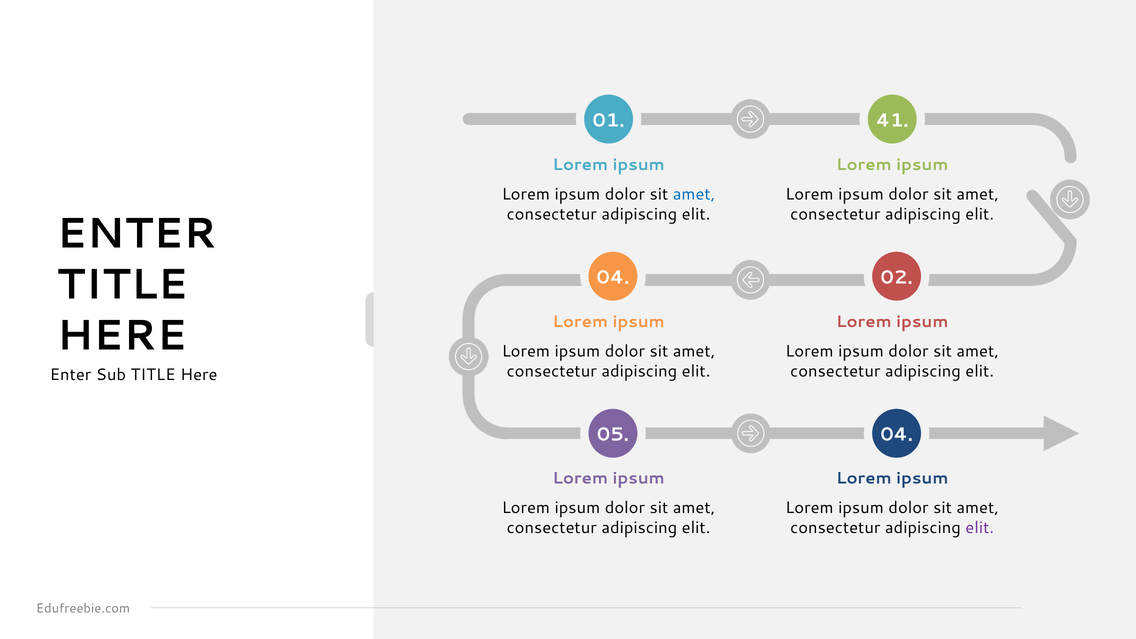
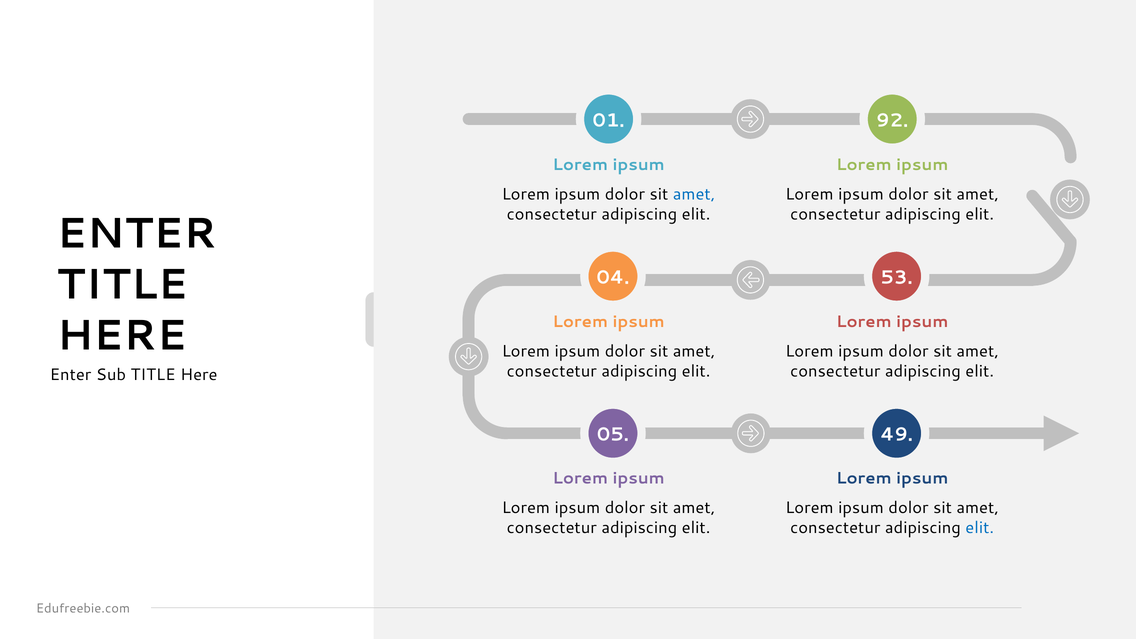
41: 41 -> 92 (892, 120)
02: 02 -> 53 (897, 277)
05 04: 04 -> 49 (897, 435)
elit colour: purple -> blue (980, 528)
